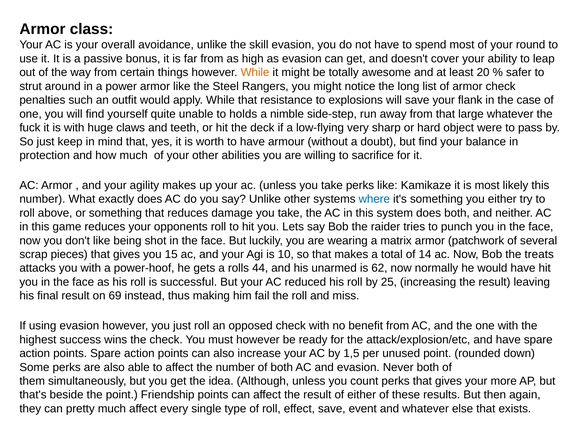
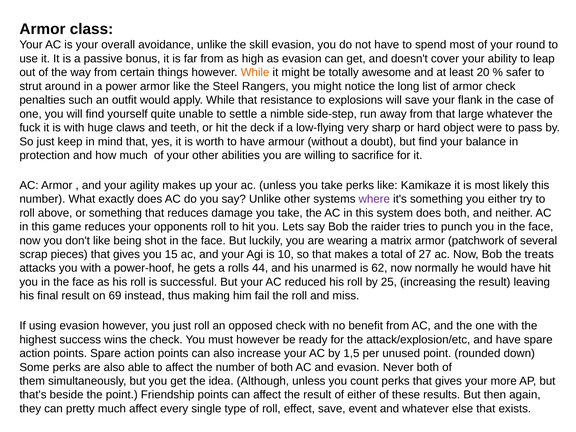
holds: holds -> settle (243, 114)
where colour: blue -> purple (374, 199)
14: 14 -> 27 (425, 254)
